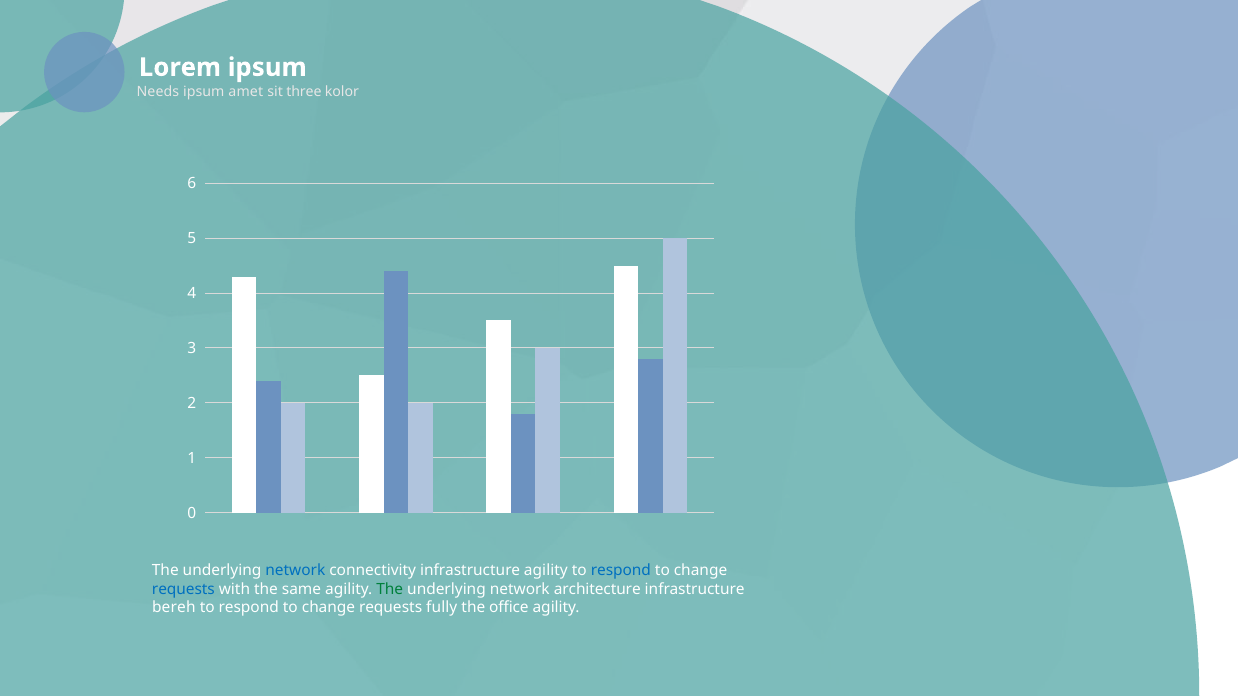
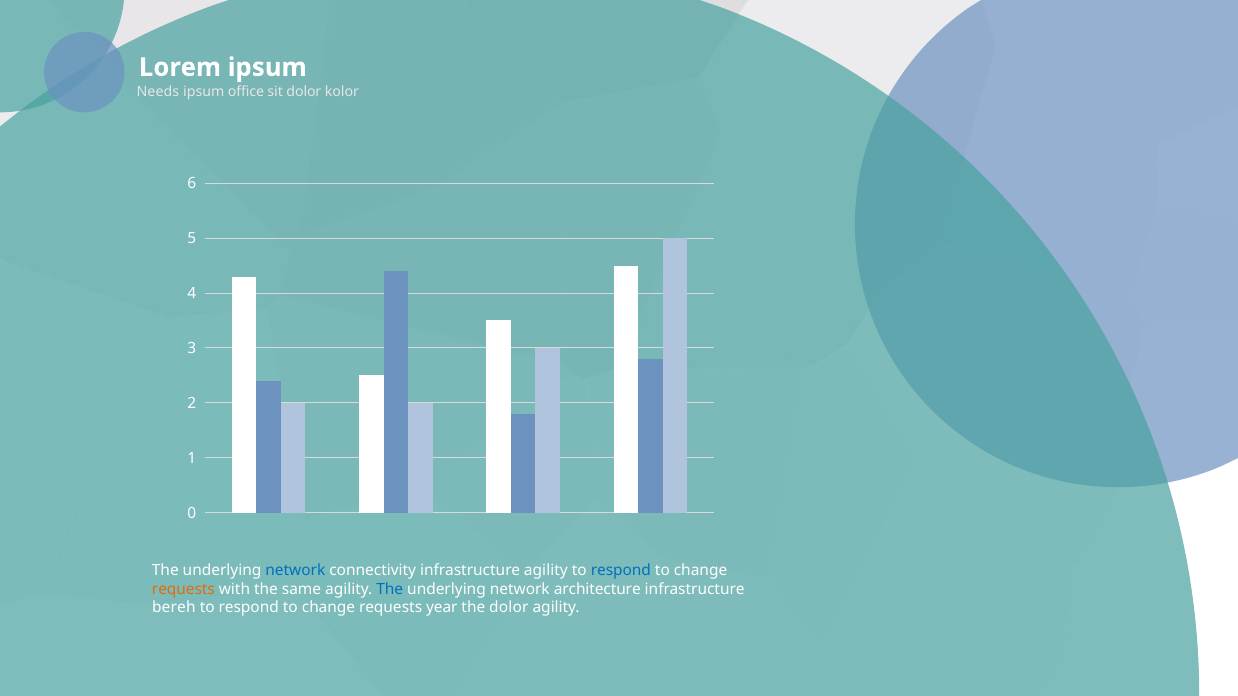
amet: amet -> office (246, 92)
sit three: three -> dolor (304, 92)
requests colour: blue -> orange (183, 590)
The colour: green -> blue (390, 590)
fully: fully -> year (442, 608)
the office: office -> dolor (509, 608)
